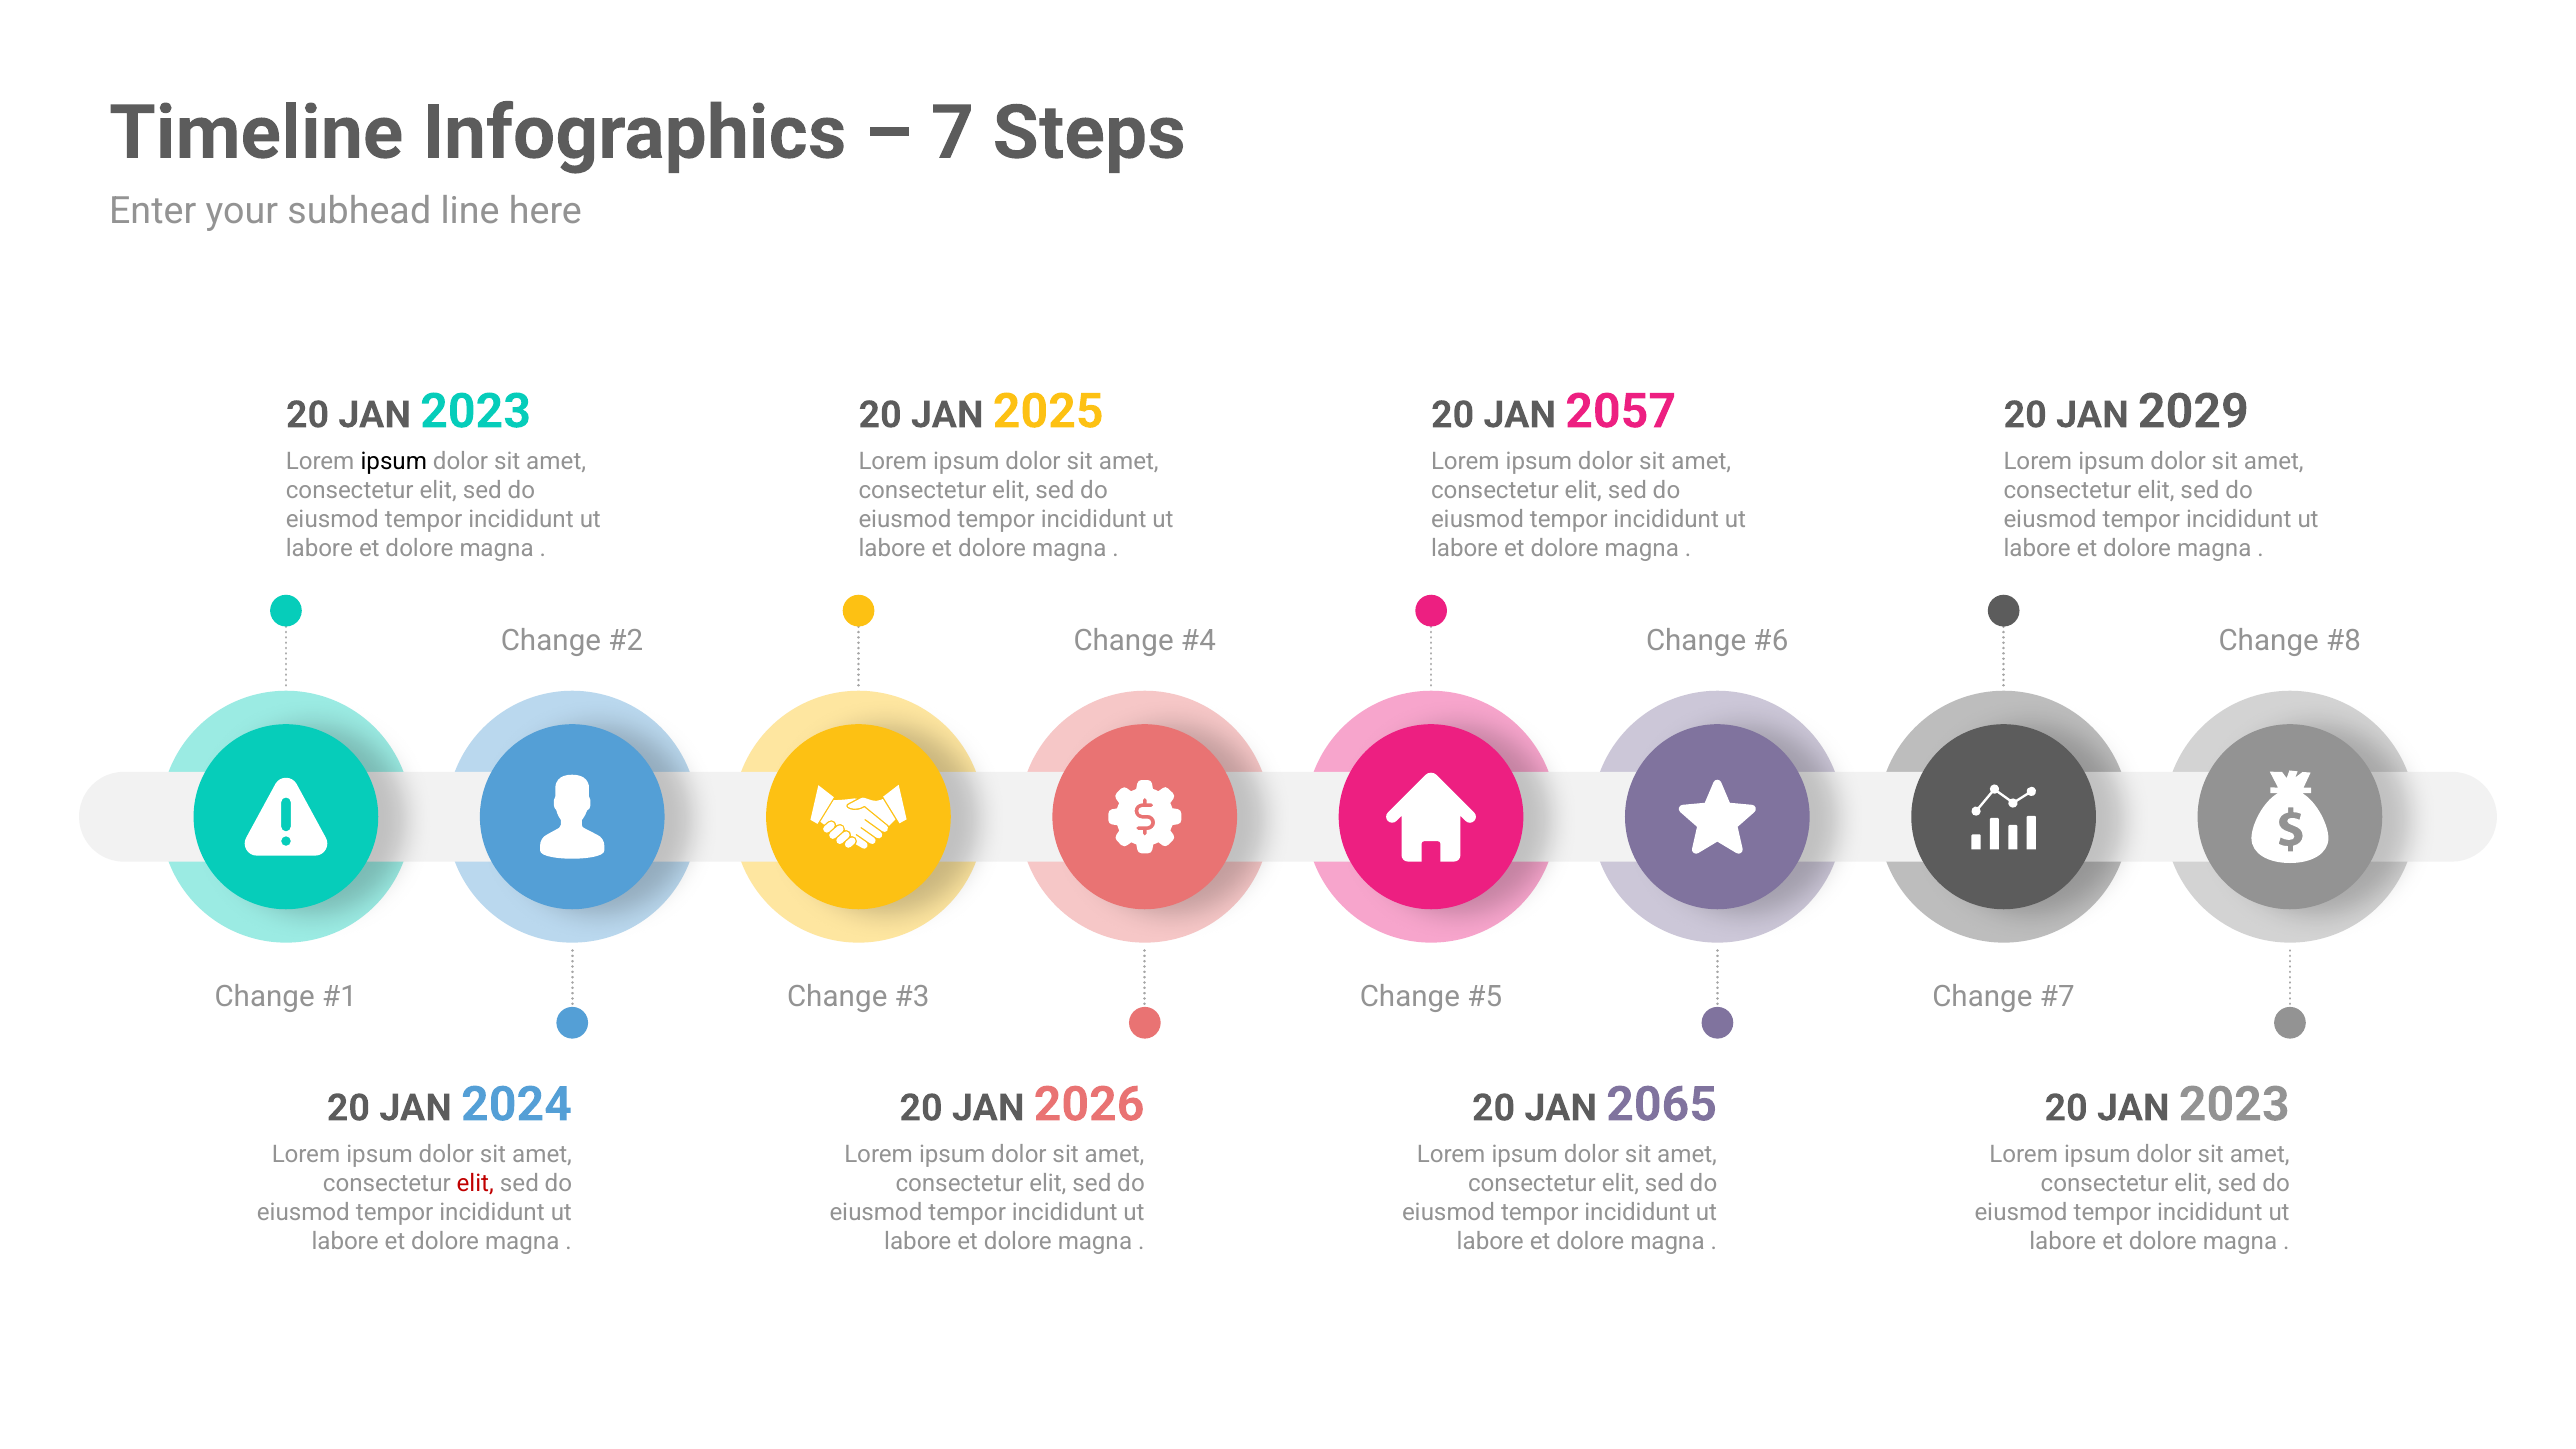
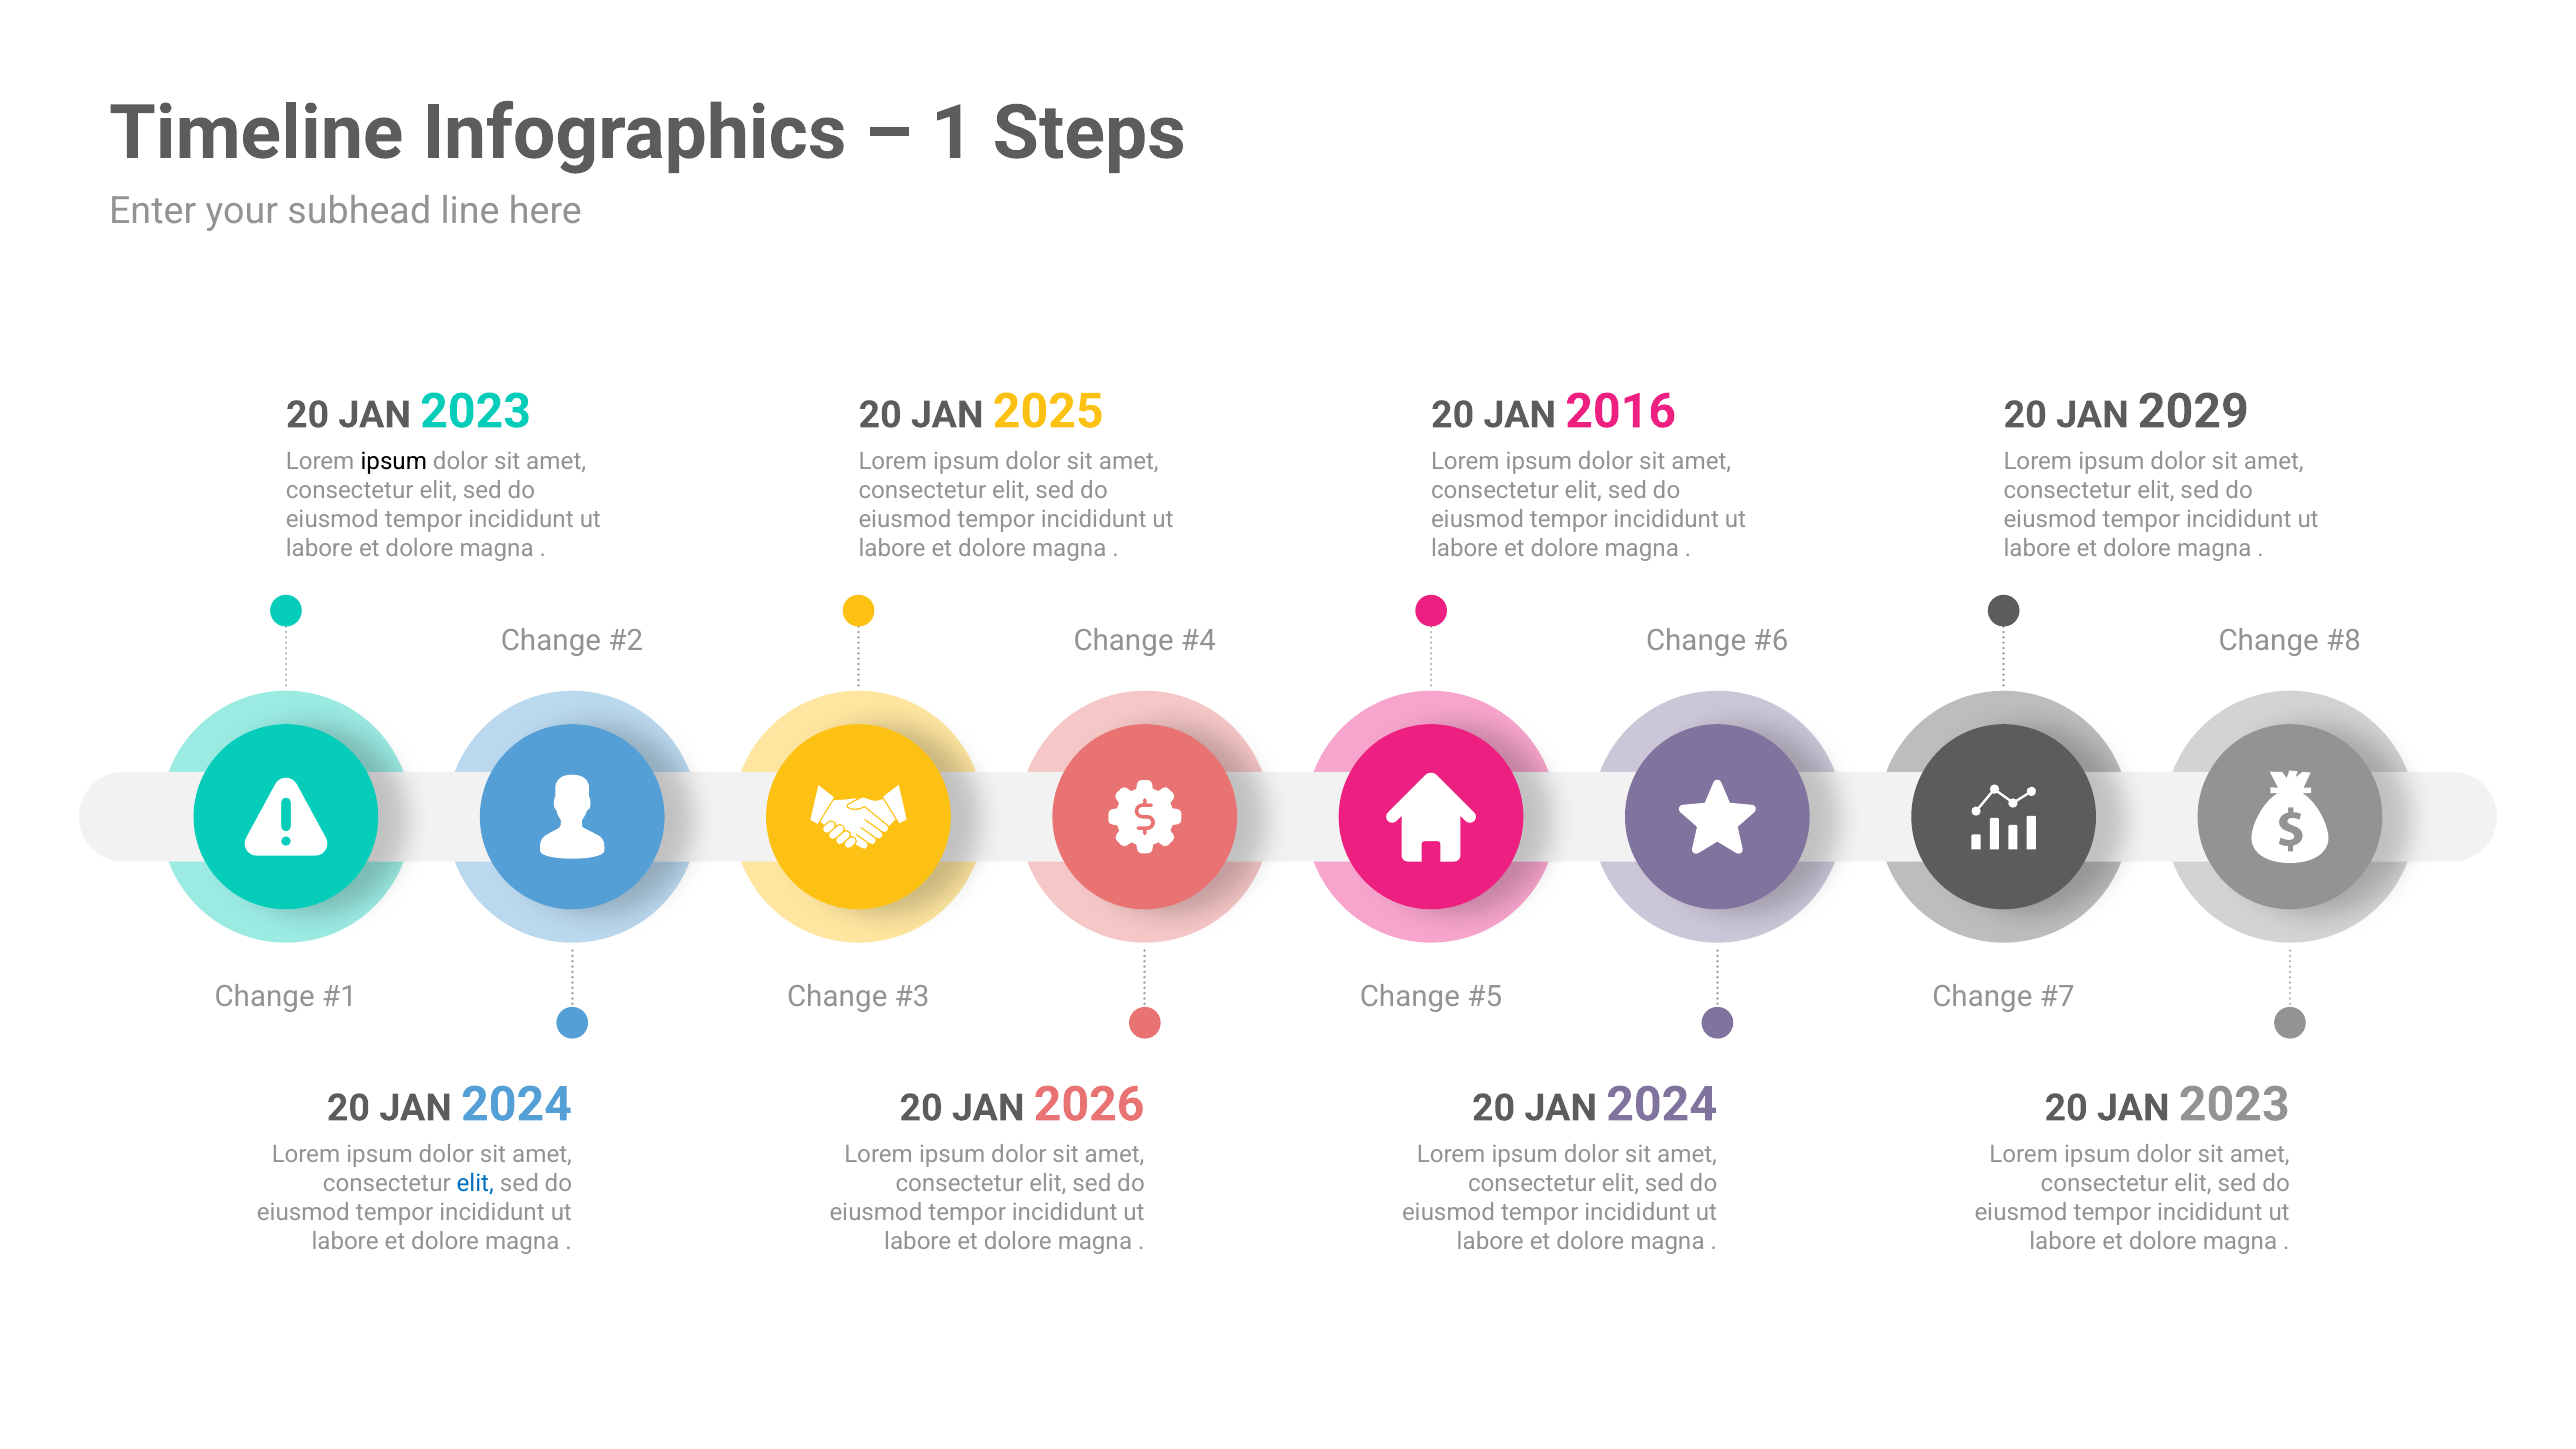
7: 7 -> 1 (953, 133)
2057: 2057 -> 2016 (1621, 411)
2065: 2065 -> 2024 (1662, 1104)
elit colour: red -> blue (475, 1183)
